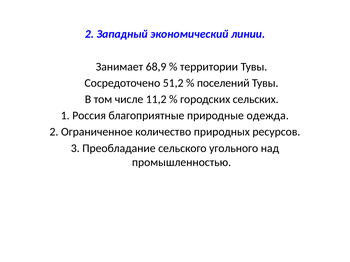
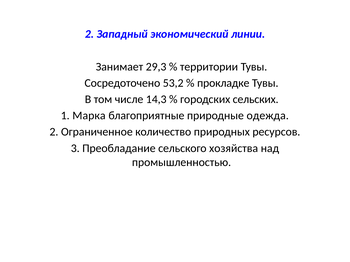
68,9: 68,9 -> 29,3 (156, 67)
51,2: 51,2 -> 53,2 (173, 83)
поселений: поселений -> прокладке (223, 83)
11,2: 11,2 -> 14,3 (156, 99)
Россия: Россия -> Марка (89, 116)
угольного: угольного -> хозяйства (234, 148)
